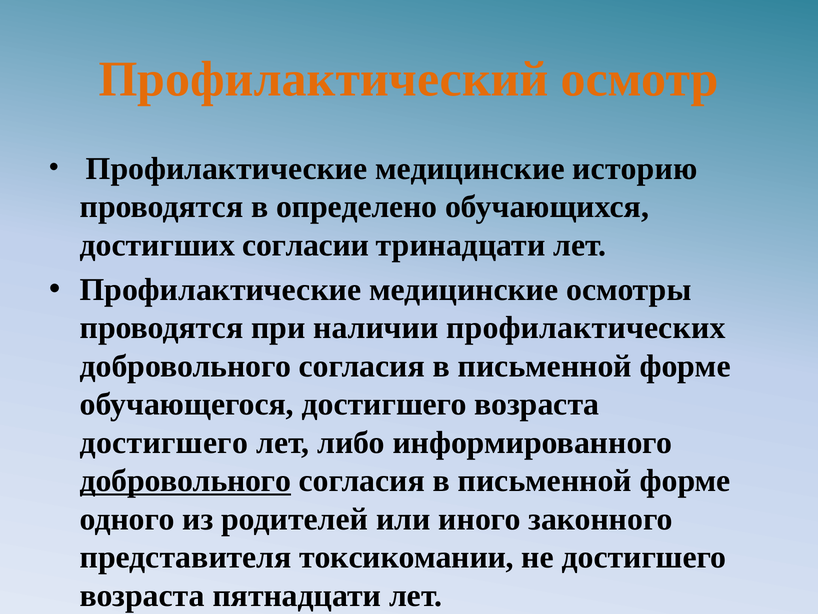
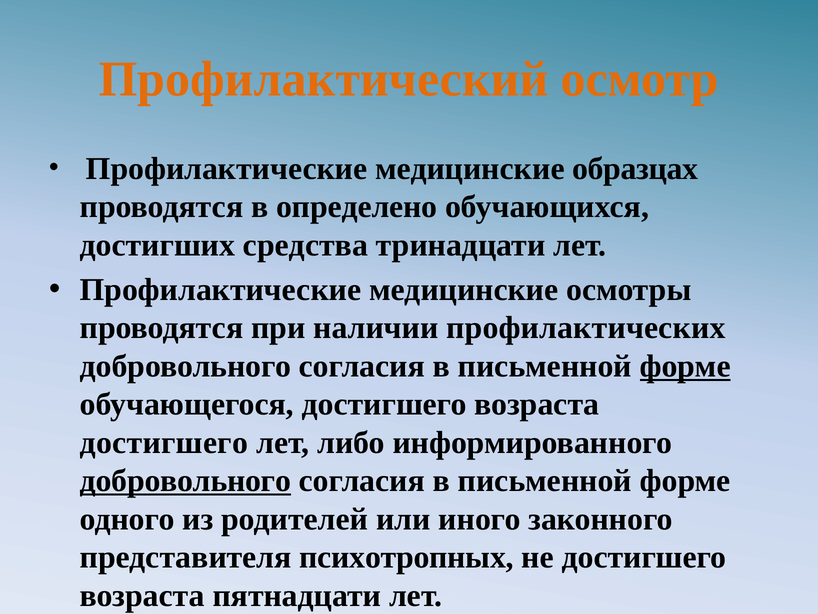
историю: историю -> образцах (635, 169)
согласии: согласии -> средства (305, 245)
форме underline: none -> present (685, 366)
токсикомании: токсикомании -> психотропных (407, 557)
